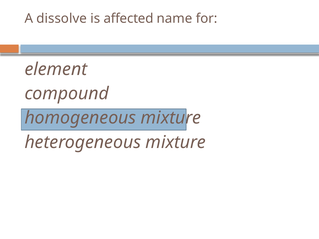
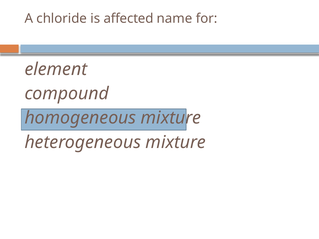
dissolve: dissolve -> chloride (62, 18)
